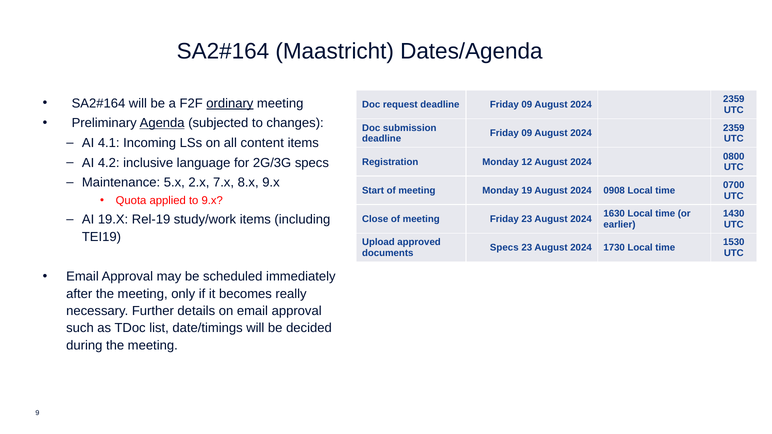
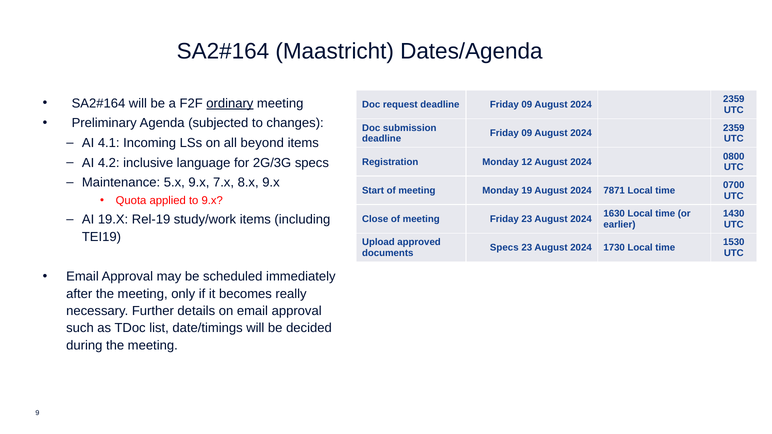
Agenda underline: present -> none (162, 123)
content: content -> beyond (262, 143)
5.x 2.x: 2.x -> 9.x (199, 183)
0908: 0908 -> 7871 (614, 191)
